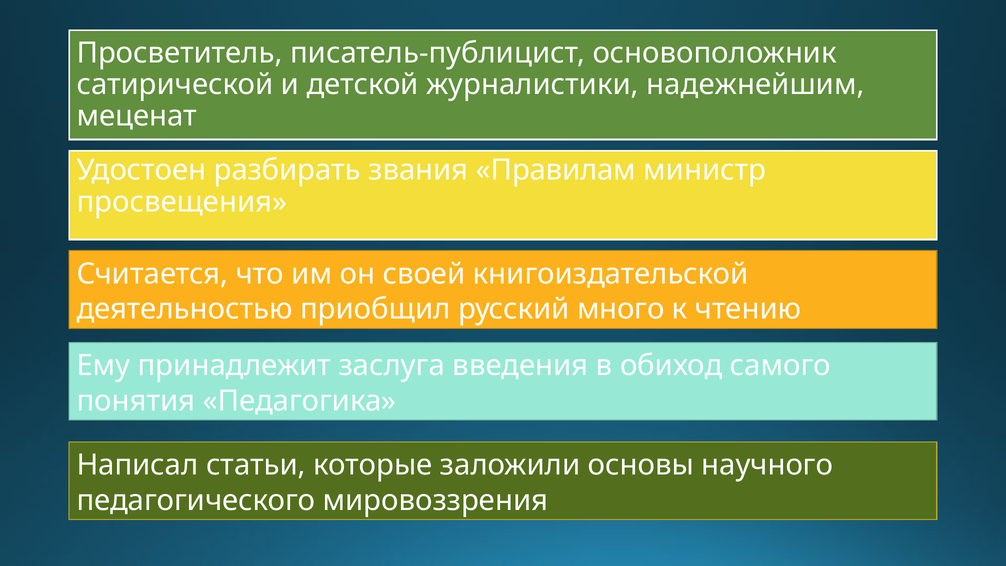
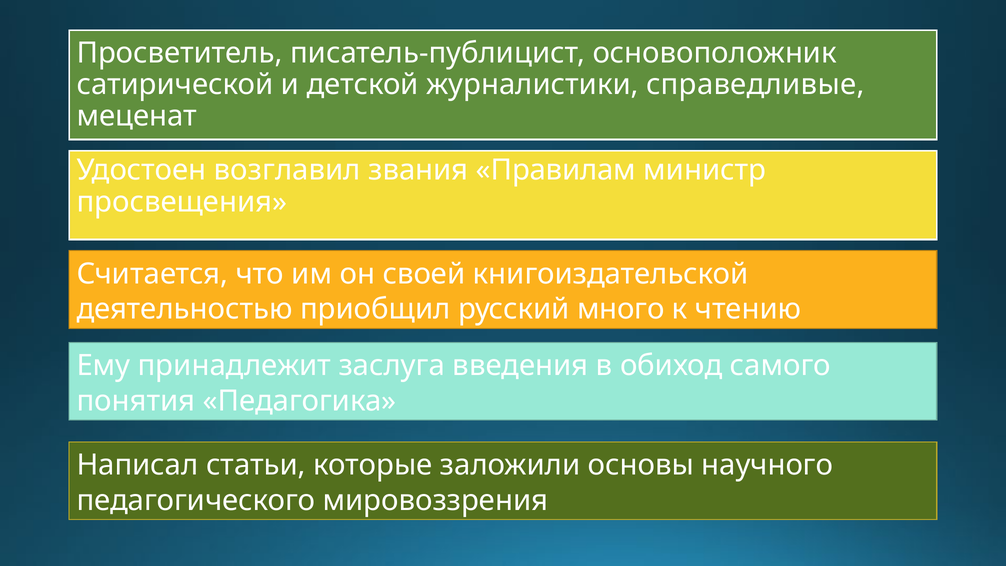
надежнейшим: надежнейшим -> справедливые (755, 85)
разбирать: разбирать -> возглавил (287, 170)
